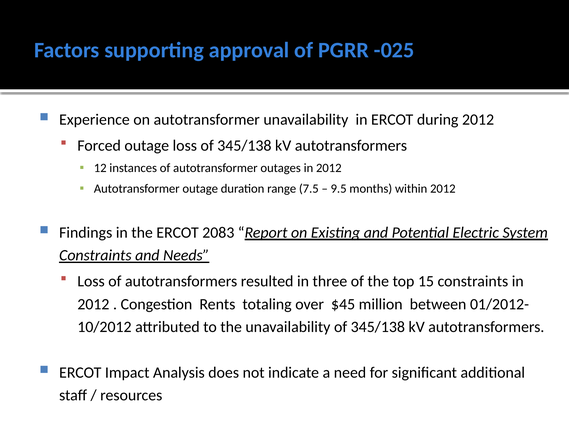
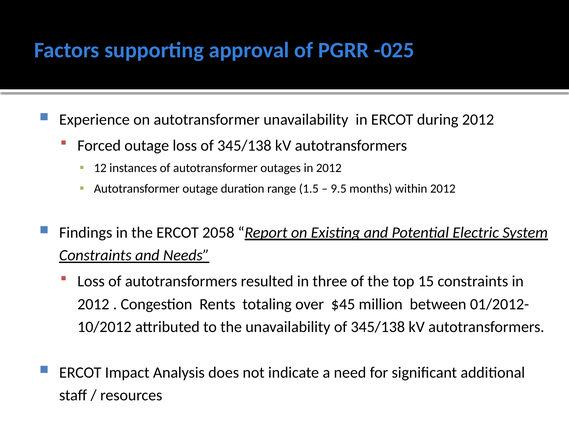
7.5: 7.5 -> 1.5 (309, 189)
2083: 2083 -> 2058 (218, 233)
